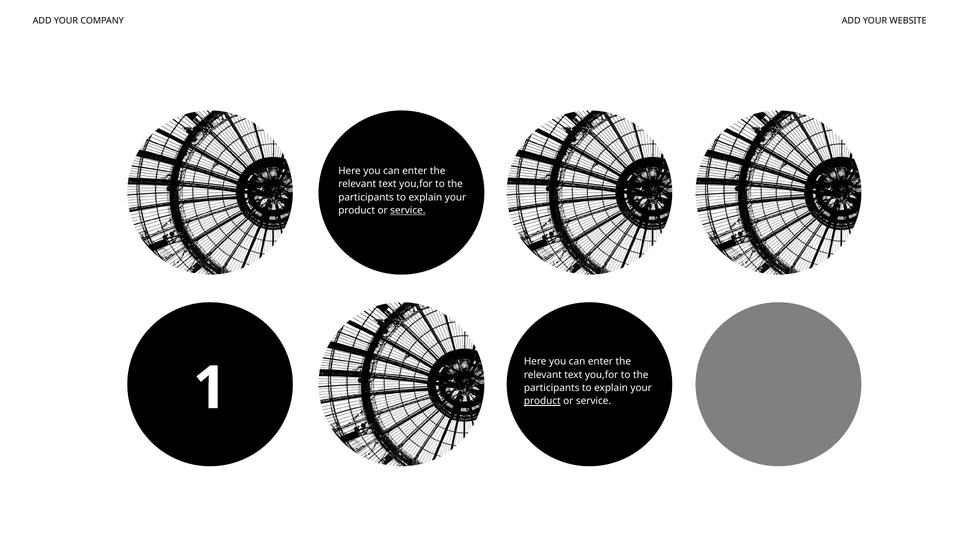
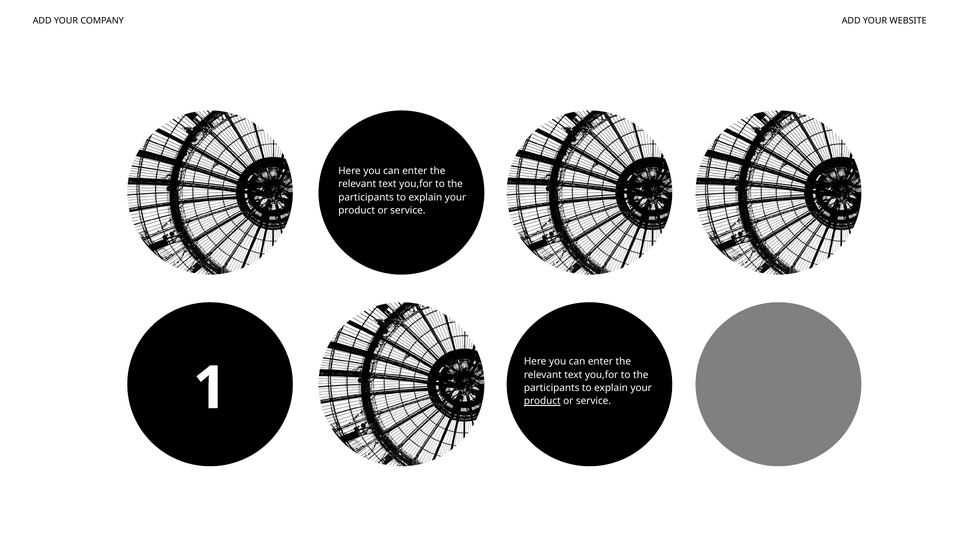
service underline: present -> none (408, 210)
